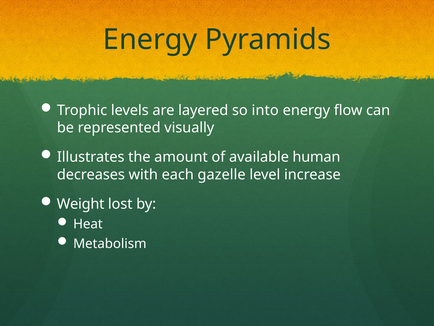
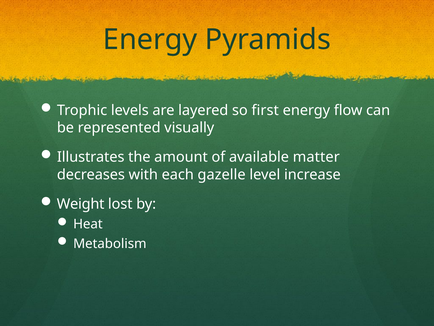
into: into -> first (265, 110)
human: human -> matter (316, 157)
